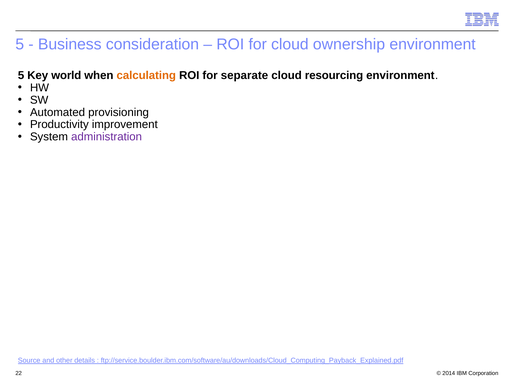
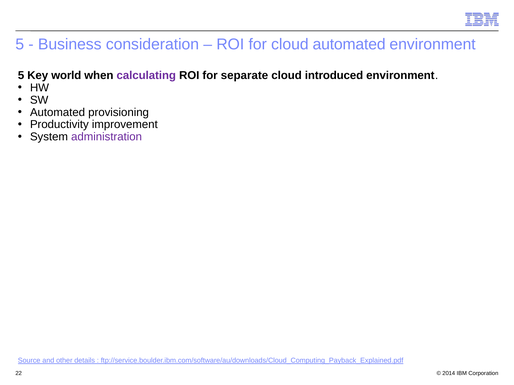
cloud ownership: ownership -> automated (349, 44)
calculating colour: orange -> purple (146, 75)
resourcing: resourcing -> introduced (334, 75)
